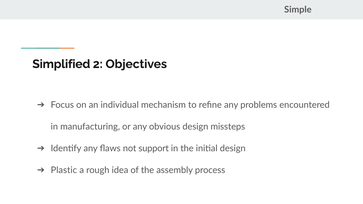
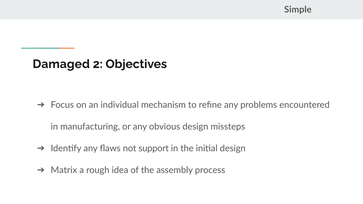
Simplified: Simplified -> Damaged (61, 64)
Plastic: Plastic -> Matrix (64, 170)
